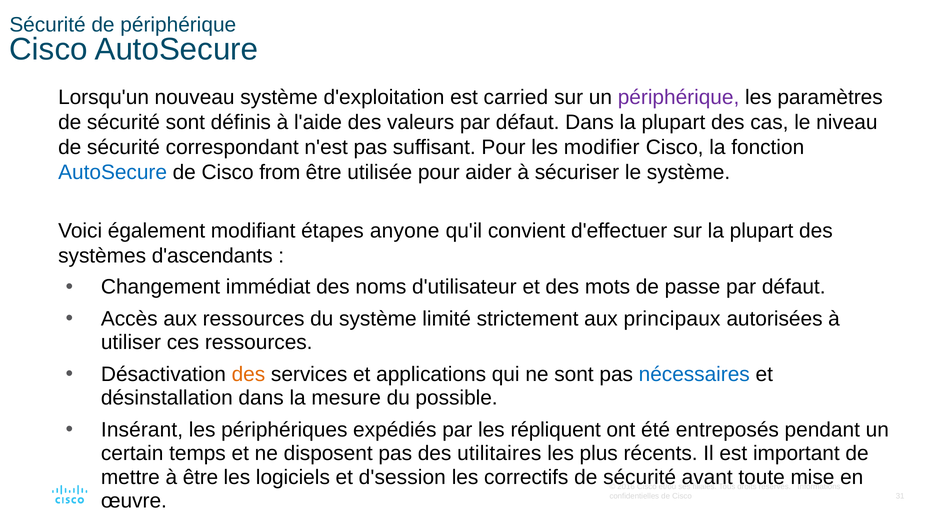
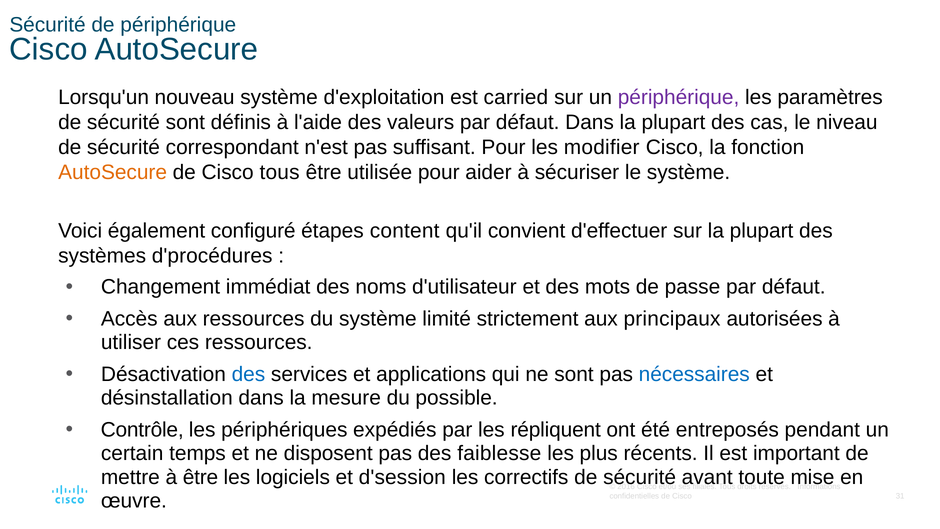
AutoSecure colour: blue -> orange (113, 172)
Cisco from: from -> tous (280, 172)
modifiant: modifiant -> configuré (253, 231)
anyone: anyone -> content (405, 231)
d'ascendants: d'ascendants -> d'procédures (212, 256)
des colour: orange -> blue (248, 374)
Insérant: Insérant -> Contrôle (142, 429)
utilitaires: utilitaires -> faiblesse (499, 453)
